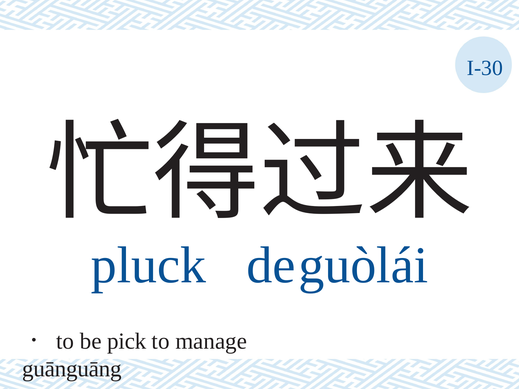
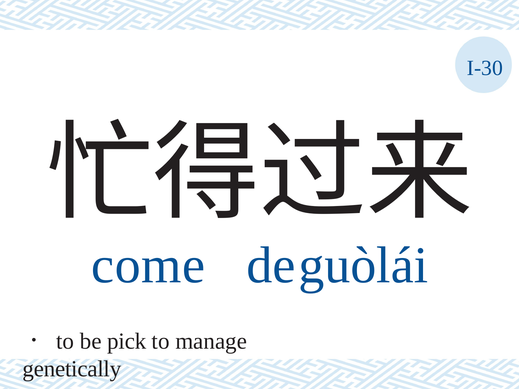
pluck: pluck -> come (148, 266)
guānguāng: guānguāng -> genetically (72, 369)
